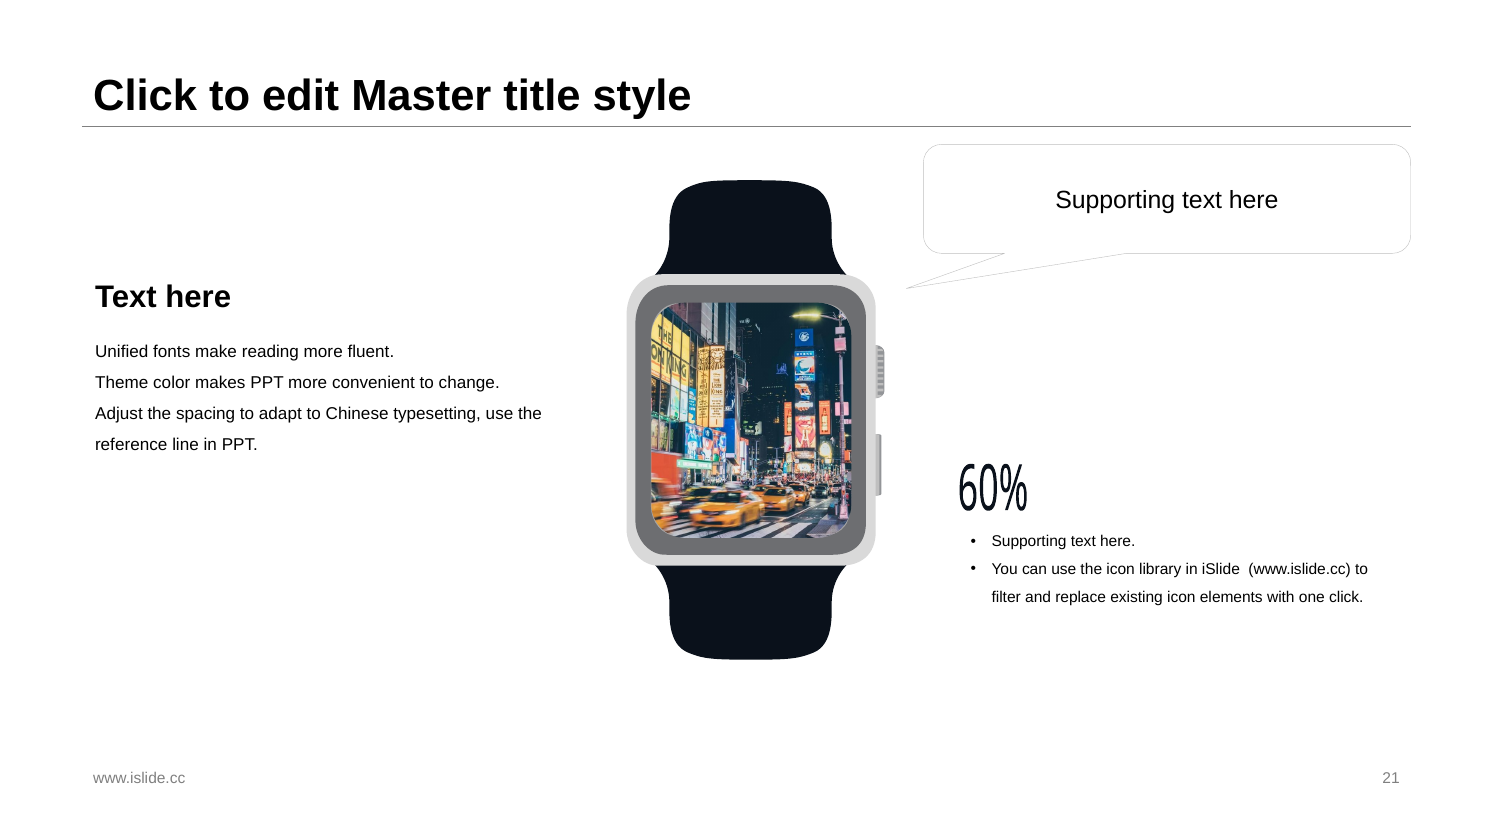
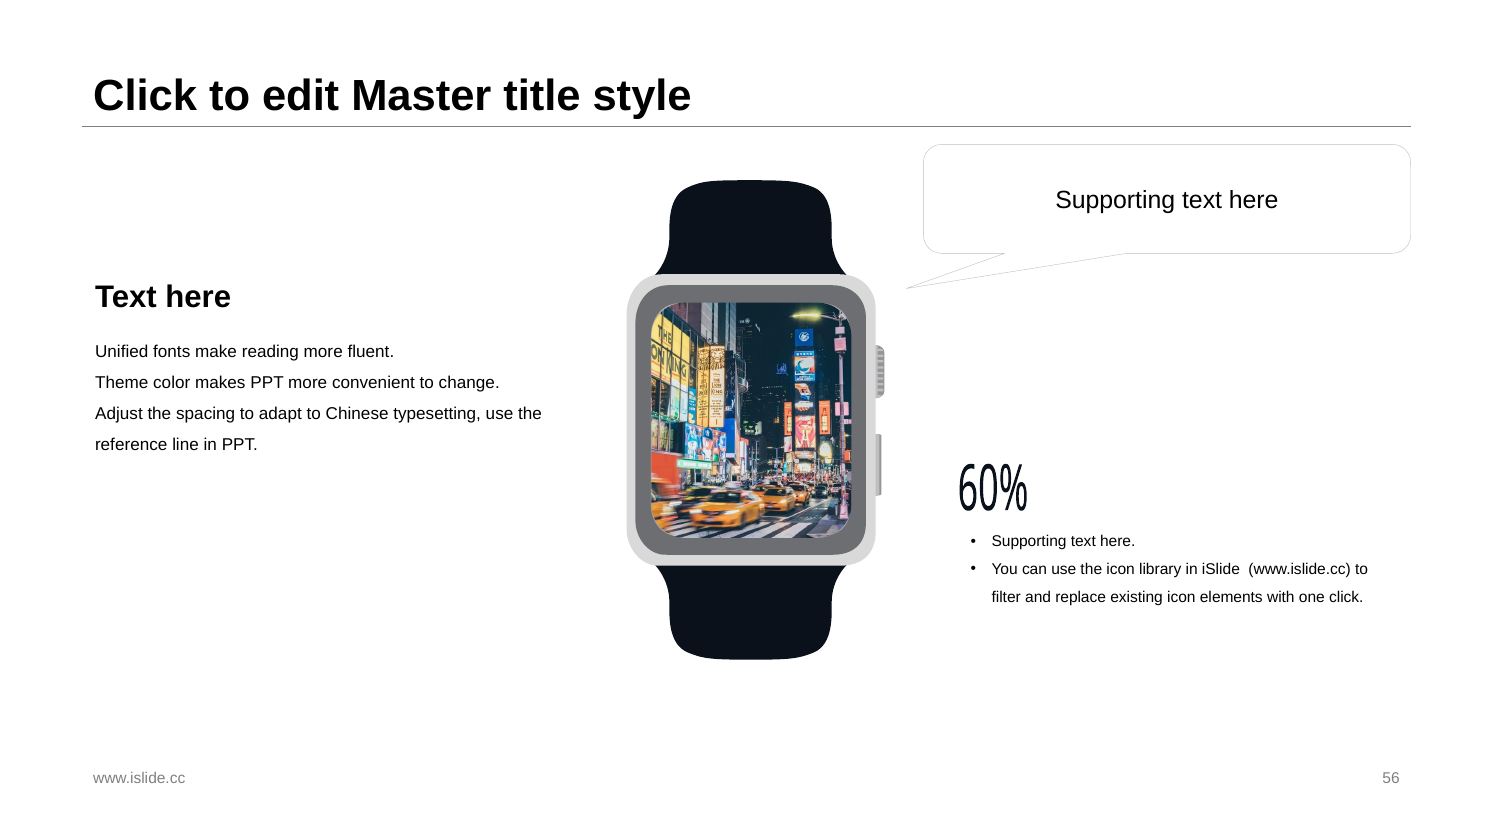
21: 21 -> 56 (1391, 778)
